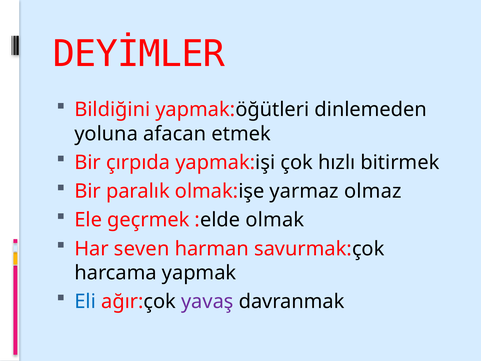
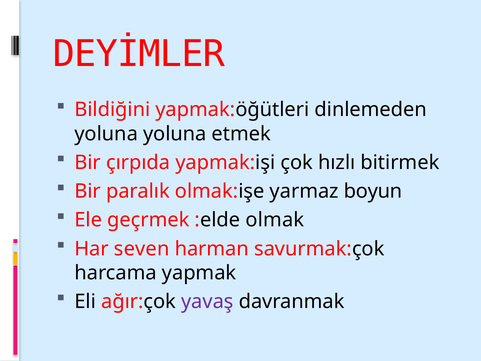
yoluna afacan: afacan -> yoluna (175, 134)
olmaz: olmaz -> boyun (373, 191)
Eli colour: blue -> black (85, 301)
